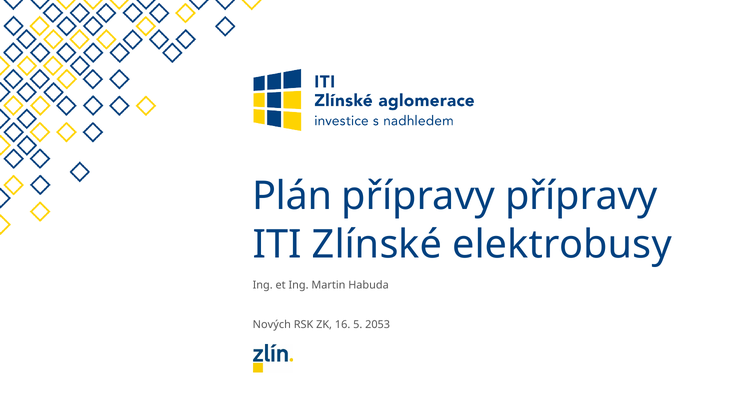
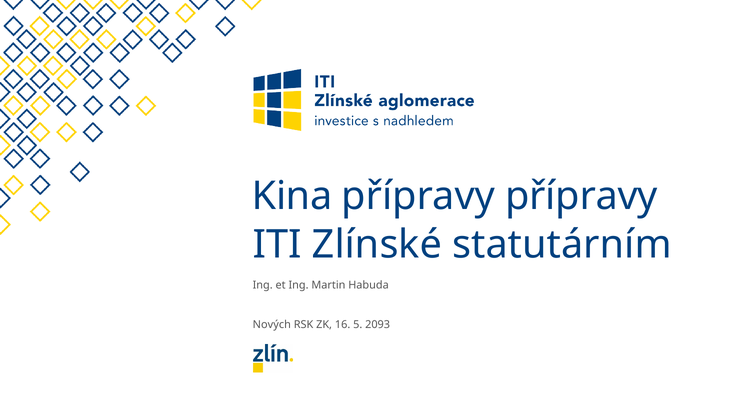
Plán: Plán -> Kina (292, 196)
elektrobusy: elektrobusy -> statutárním (562, 245)
2053: 2053 -> 2093 (378, 325)
